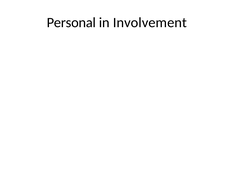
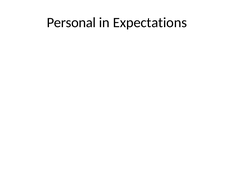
Involvement: Involvement -> Expectations (150, 23)
